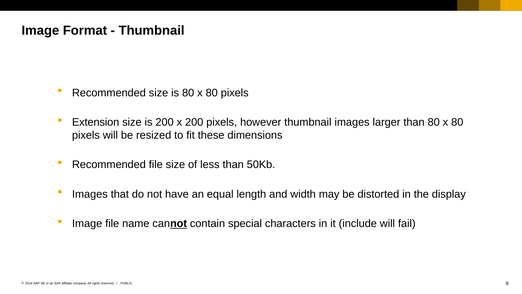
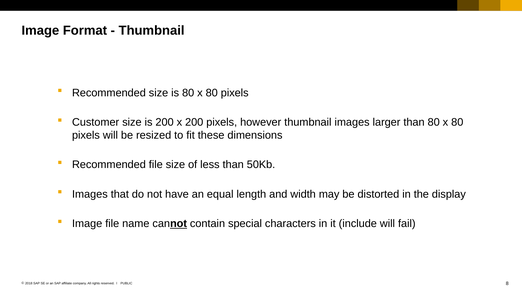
Extension: Extension -> Customer (96, 122)
